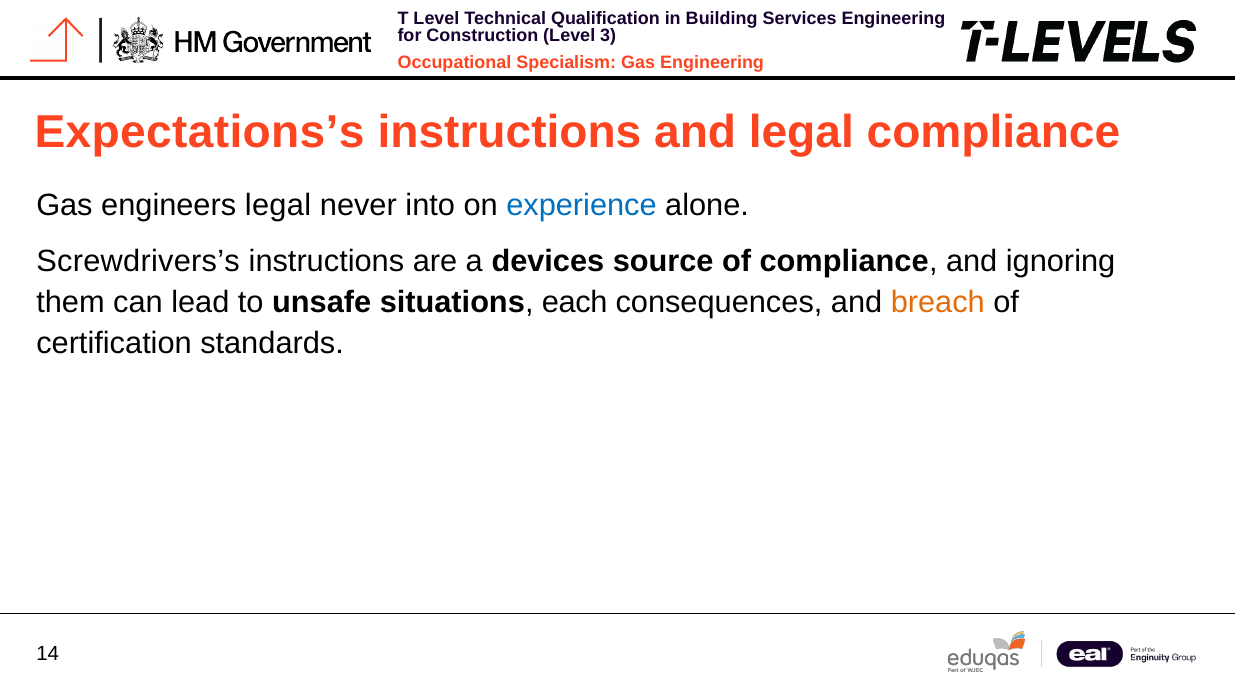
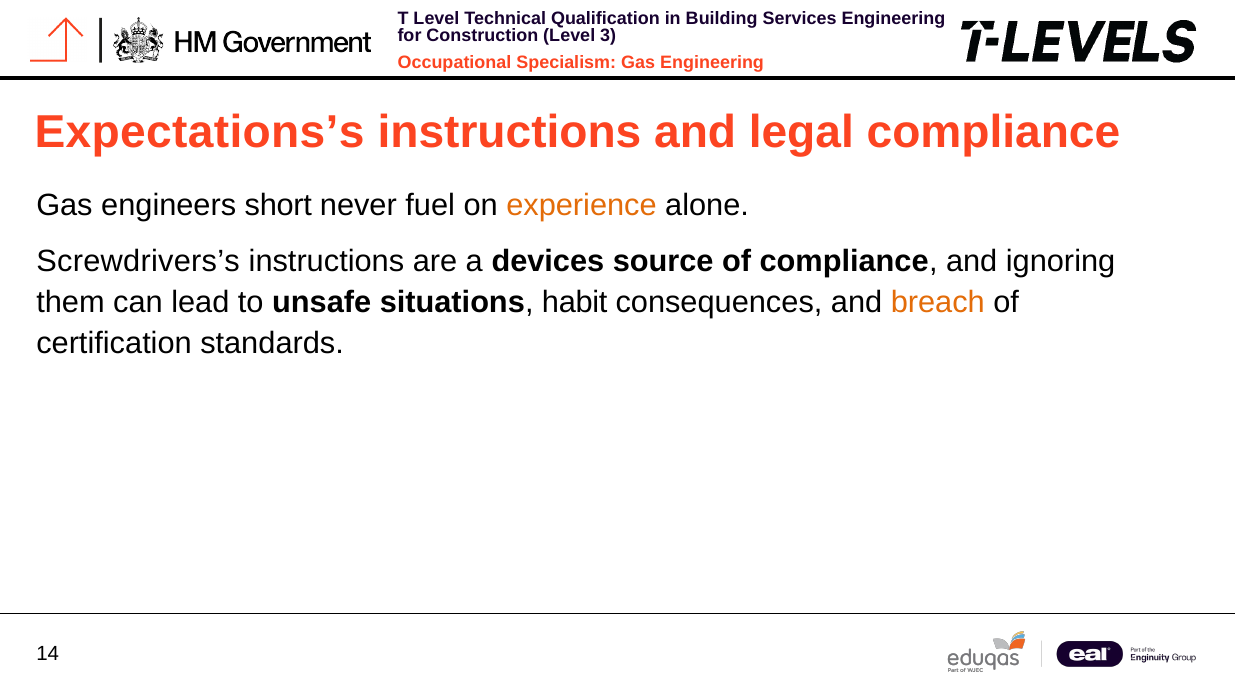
engineers legal: legal -> short (278, 206)
into: into -> fuel (430, 206)
experience colour: blue -> orange (581, 206)
each: each -> habit (575, 302)
